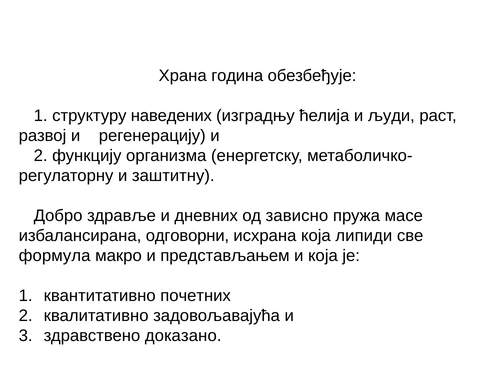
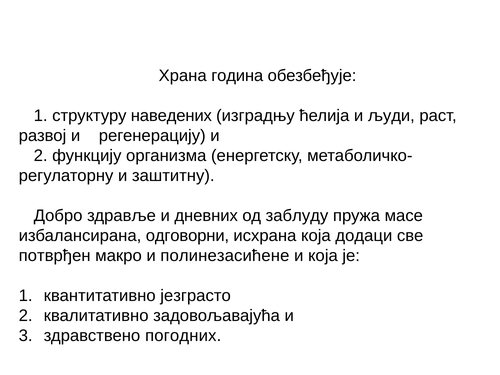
зависно: зависно -> заблуду (297, 216)
липиди: липиди -> додаци (364, 236)
формула: формула -> потврђен (55, 256)
представљањем: представљањем -> полинезасићене (225, 256)
почетних: почетних -> језграсто (196, 296)
доказано: доказано -> погодних (183, 336)
